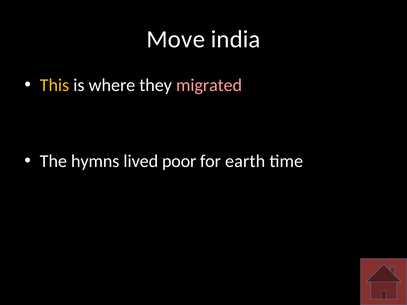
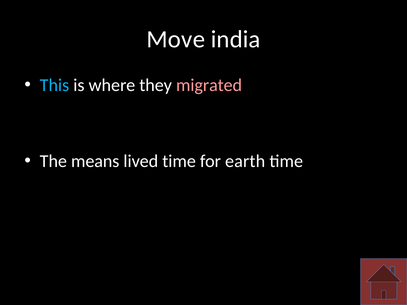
This colour: yellow -> light blue (54, 85)
hymns: hymns -> means (95, 161)
lived poor: poor -> time (179, 161)
